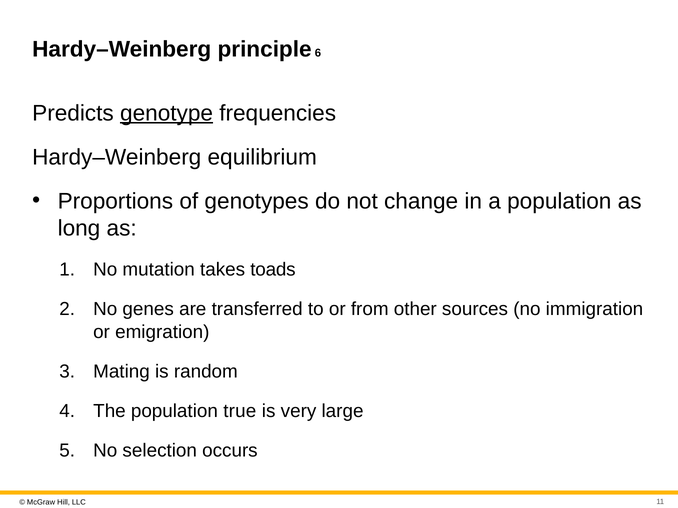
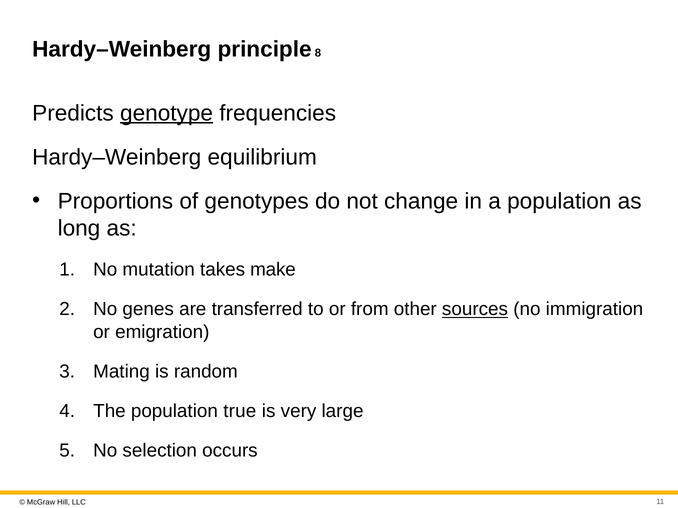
6: 6 -> 8 (318, 53)
toads: toads -> make (273, 270)
sources underline: none -> present (475, 310)
